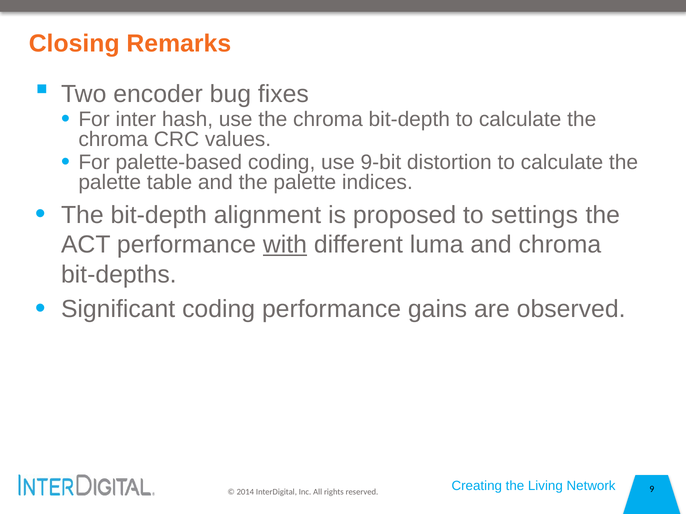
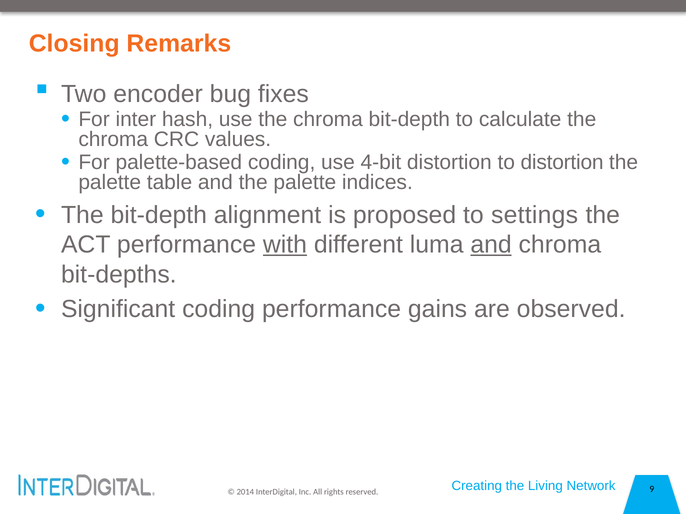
9-bit: 9-bit -> 4-bit (381, 163)
distortion to calculate: calculate -> distortion (562, 163)
and underline: none -> present (491, 245)
